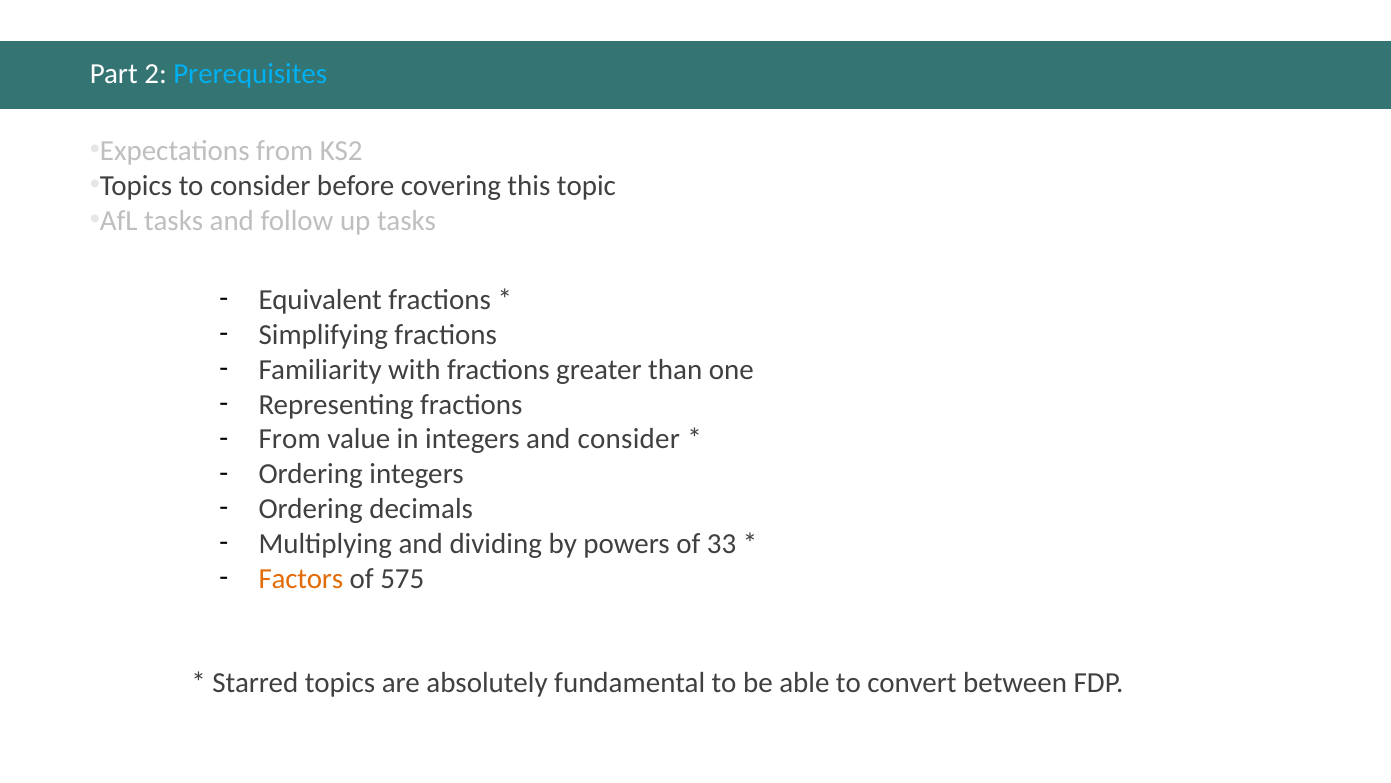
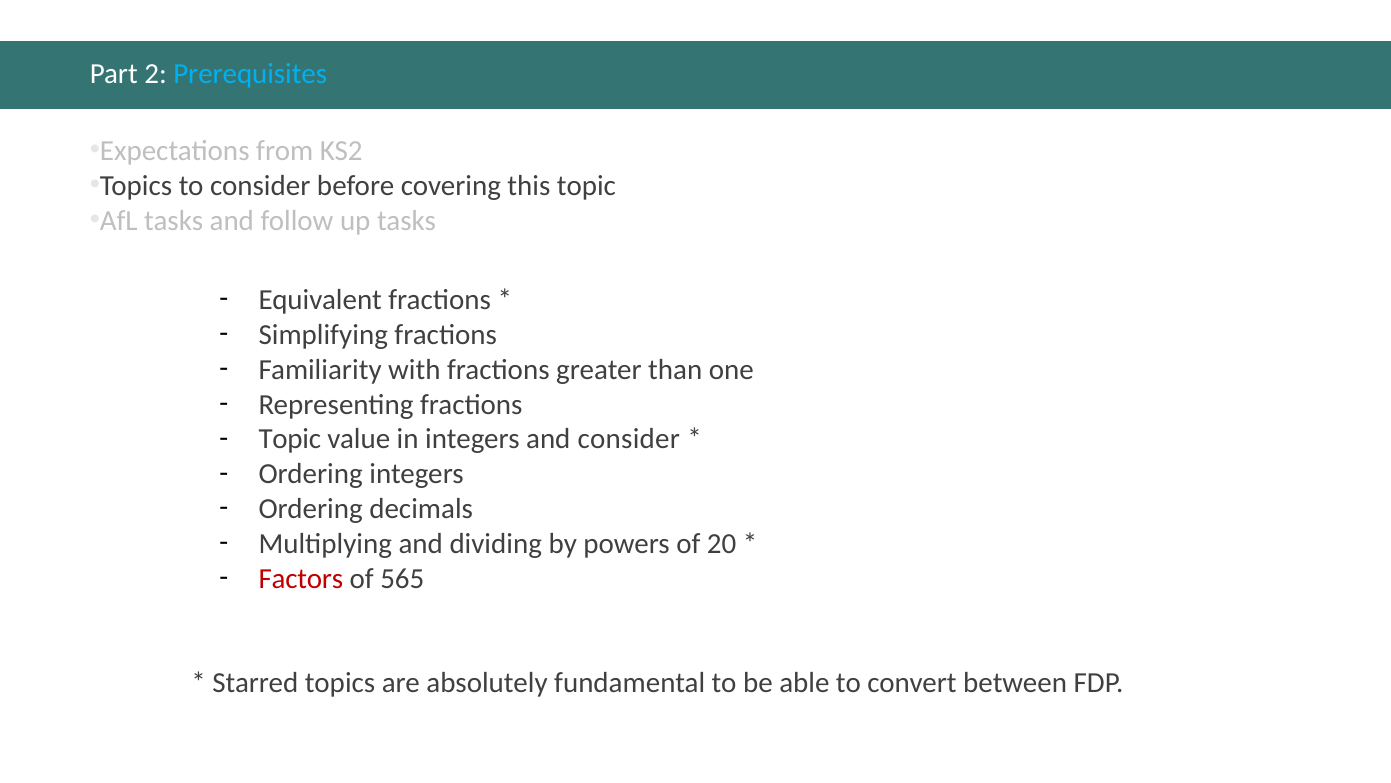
From: From -> Topic (290, 439)
33: 33 -> 20 (722, 543)
Factors colour: orange -> red (301, 578)
575: 575 -> 565 (402, 578)
